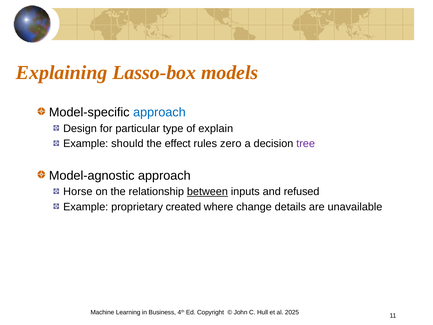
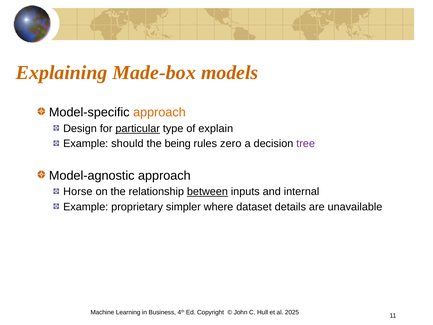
Lasso-box: Lasso-box -> Made-box (154, 72)
approach colour: blue -> orange (159, 112)
particular underline: none -> present (138, 128)
effect: effect -> being (178, 144)
refused: refused -> internal (302, 192)
created: created -> simpler (183, 207)
change: change -> dataset (254, 207)
